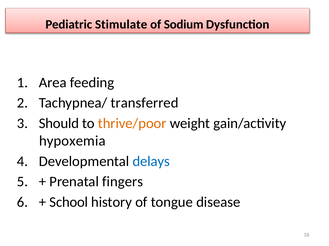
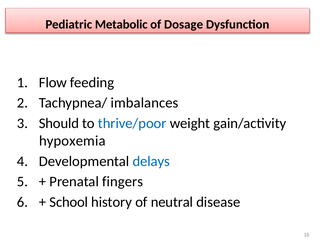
Stimulate: Stimulate -> Metabolic (121, 24)
Sodium: Sodium -> Dosage (184, 24)
Area: Area -> Flow (53, 83)
transferred: transferred -> imbalances (145, 103)
thrive/poor colour: orange -> blue (132, 124)
tongue: tongue -> neutral (172, 203)
